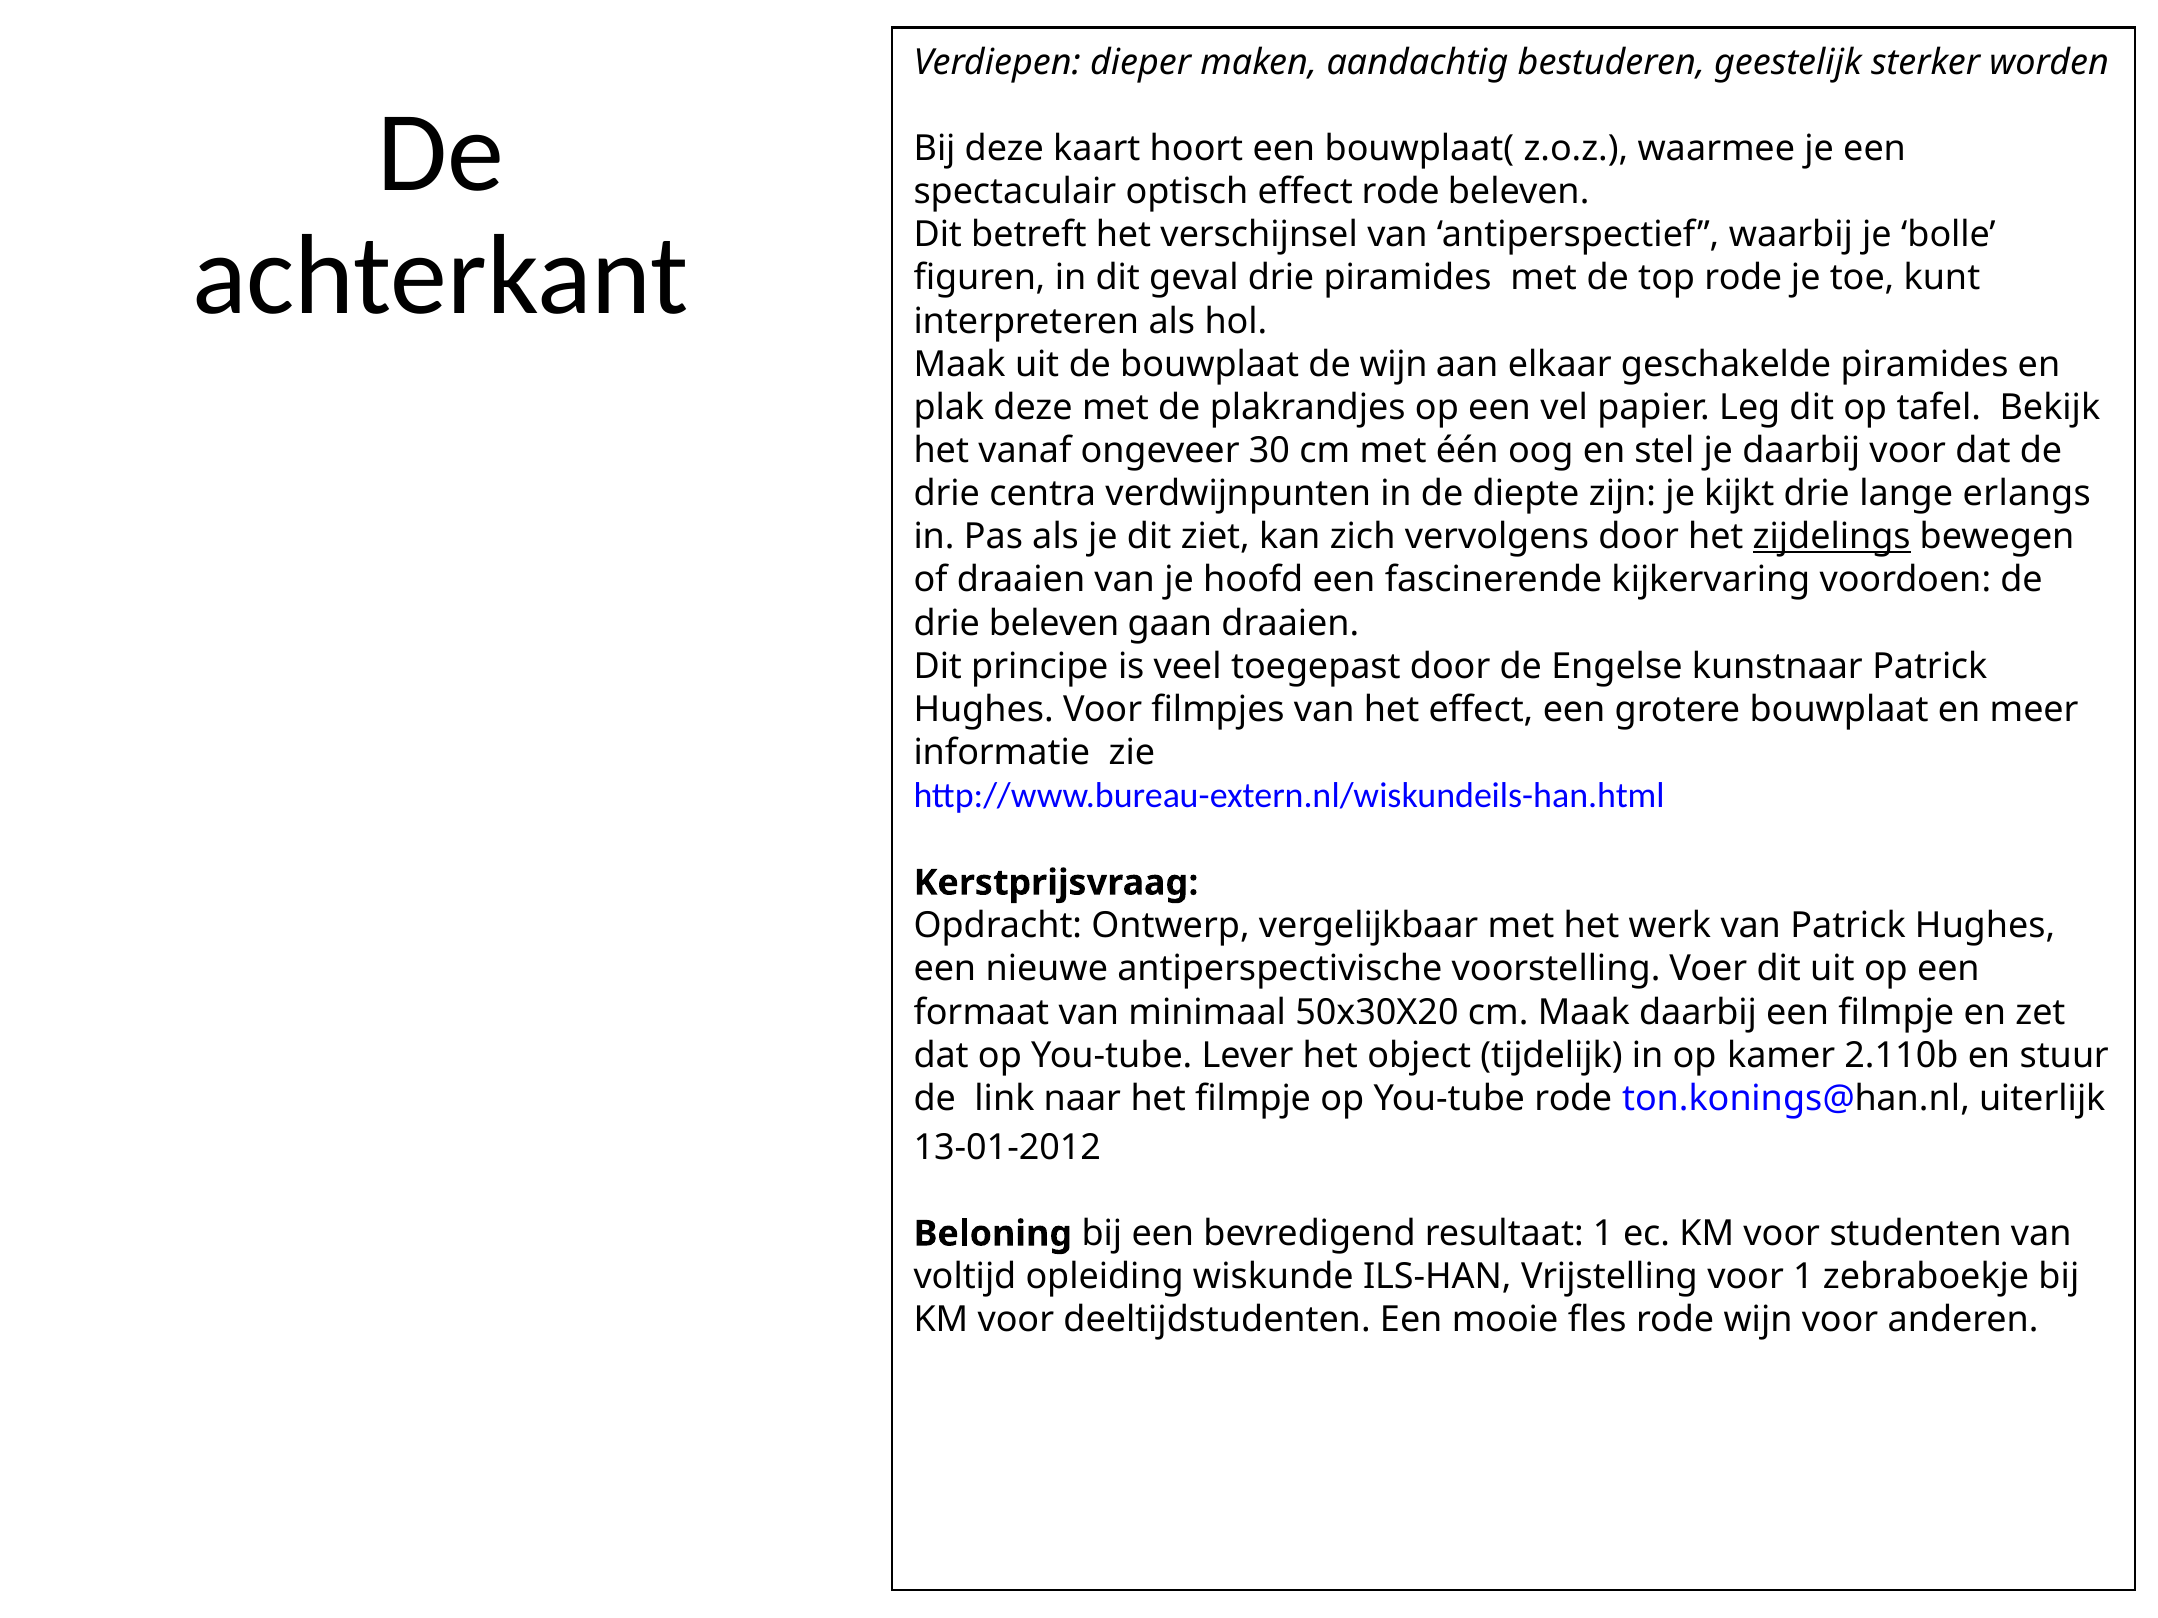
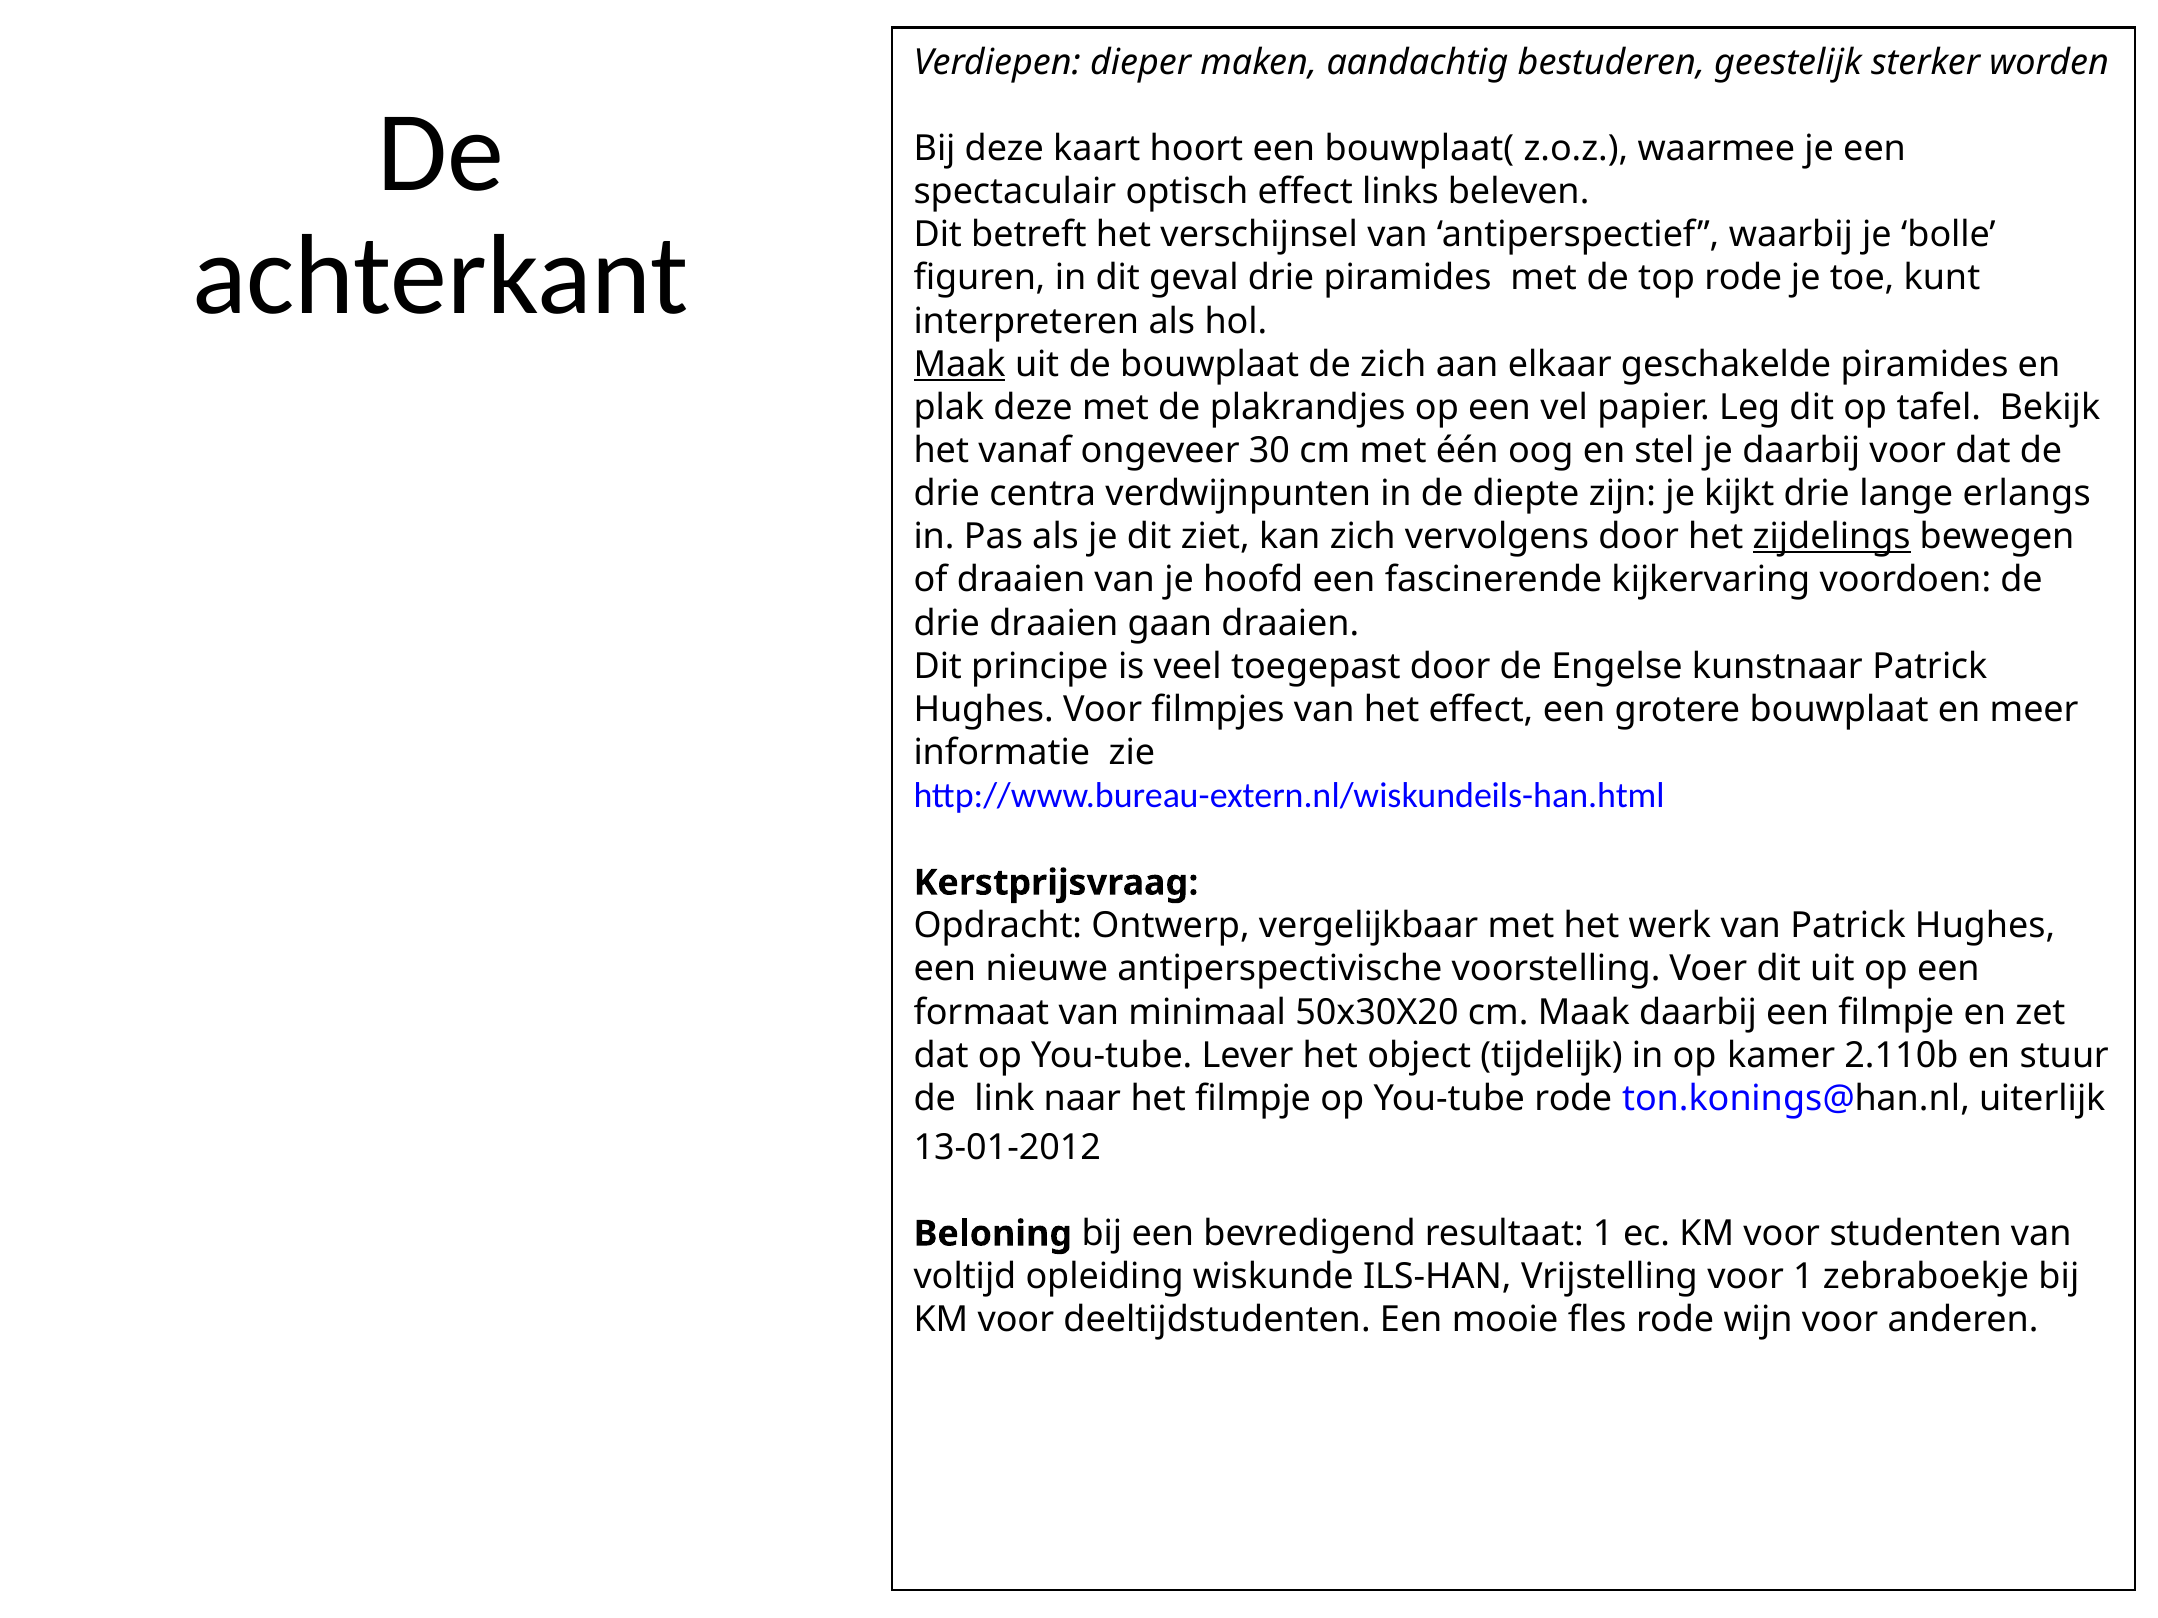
effect rode: rode -> links (1400, 192)
Maak underline: none -> present (960, 364)
de wijn: wijn -> zich (1393, 364)
drie beleven: beleven -> draaien (1054, 623)
